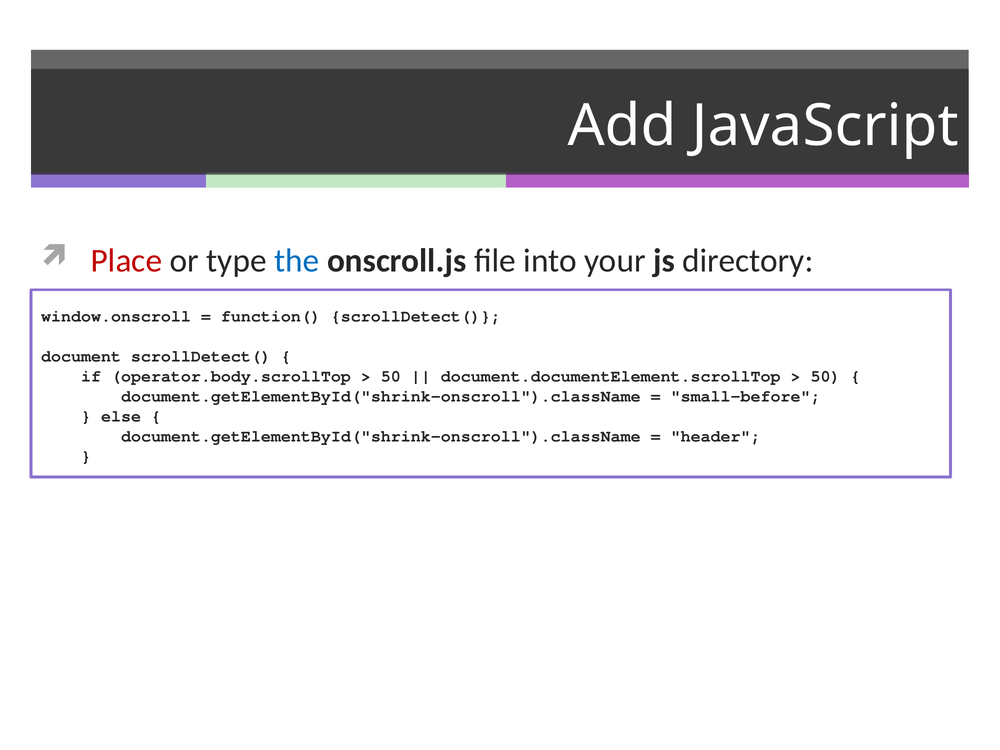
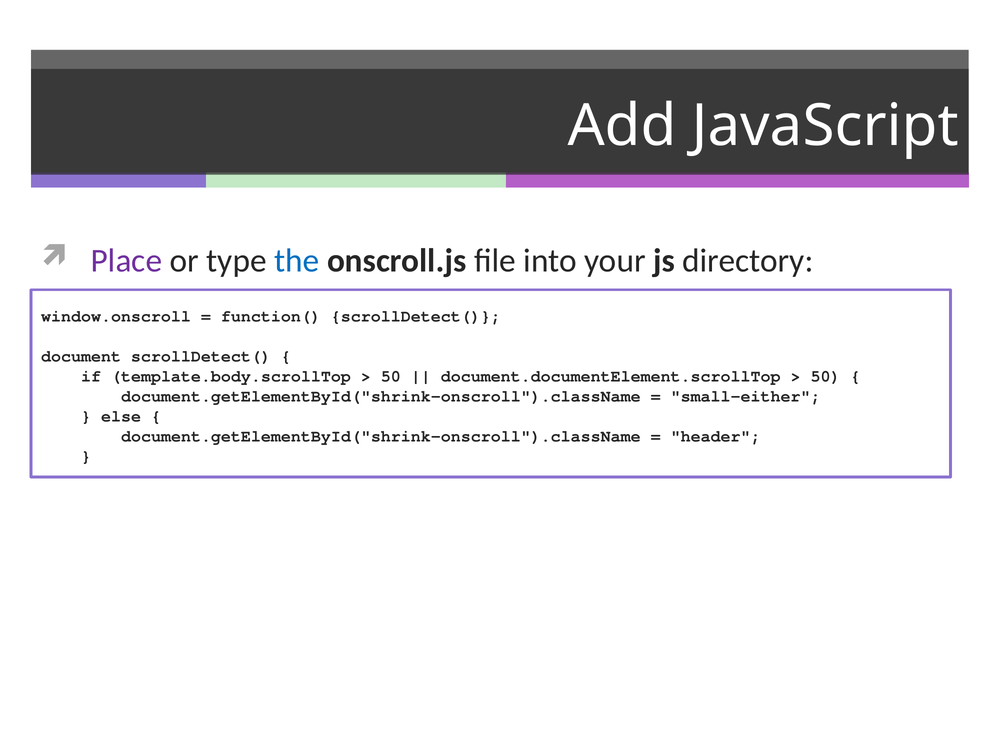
Place colour: red -> purple (126, 261)
operator.body.scrollTop: operator.body.scrollTop -> template.body.scrollTop (231, 376)
small-before: small-before -> small-either (746, 396)
